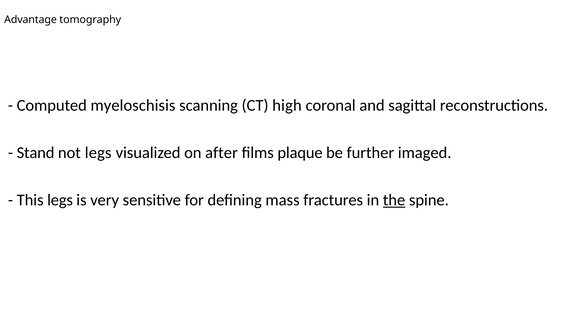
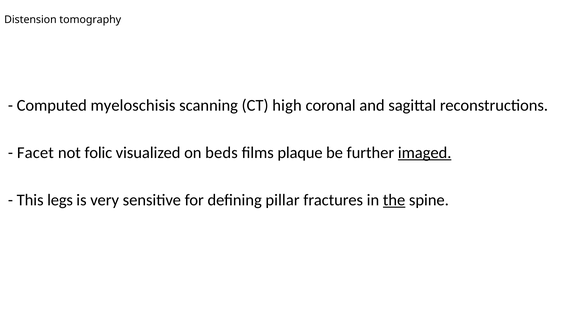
Advantage: Advantage -> Distension (30, 20)
Stand: Stand -> Facet (35, 153)
not legs: legs -> folic (98, 153)
after: after -> beds (221, 153)
imaged underline: none -> present (425, 153)
mass: mass -> pillar (283, 200)
